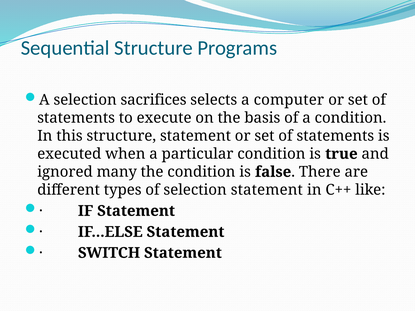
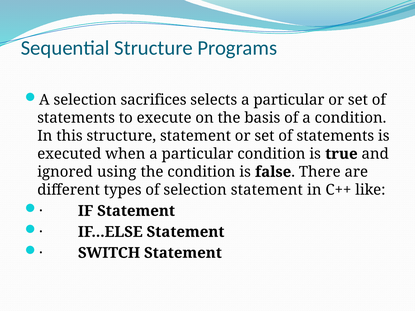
selects a computer: computer -> particular (289, 100)
many: many -> using (117, 172)
